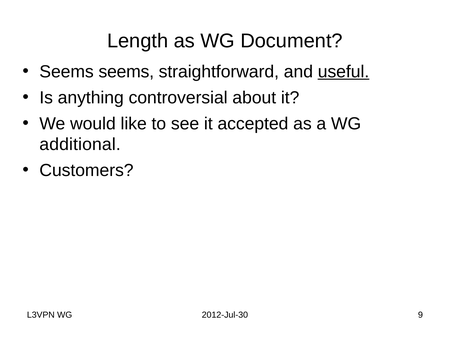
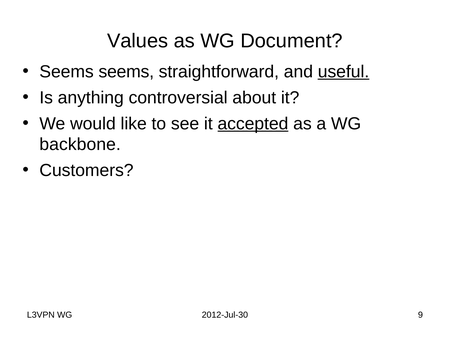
Length: Length -> Values (138, 41)
accepted underline: none -> present (253, 124)
additional: additional -> backbone (80, 145)
